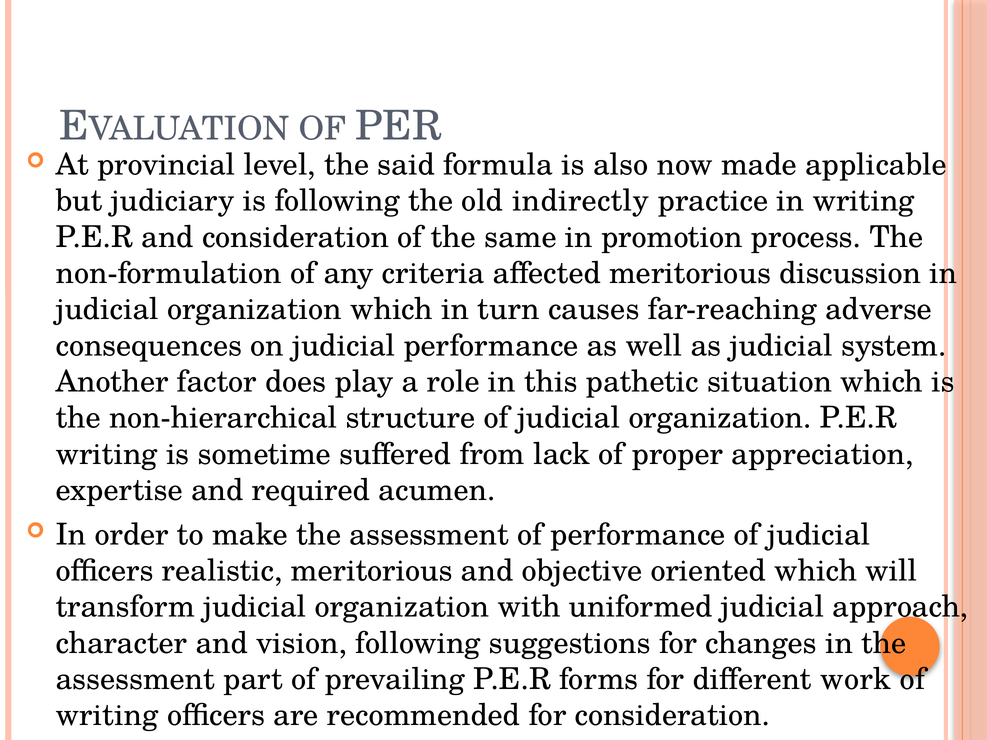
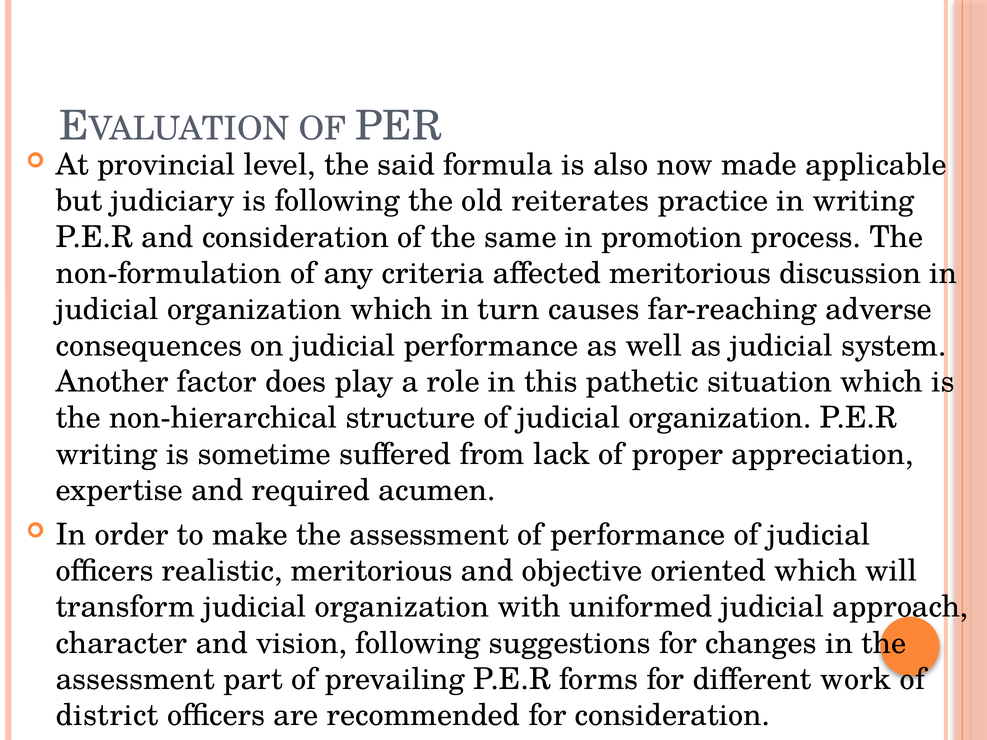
indirectly: indirectly -> reiterates (580, 201)
writing: writing -> district (107, 716)
